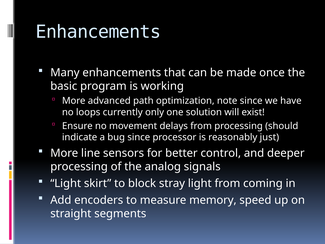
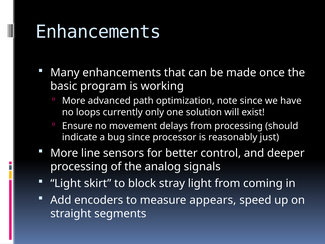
memory: memory -> appears (213, 200)
